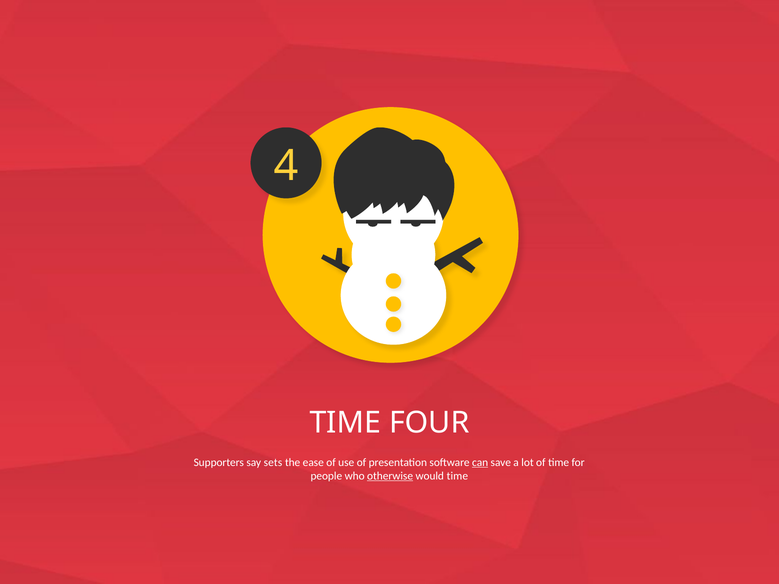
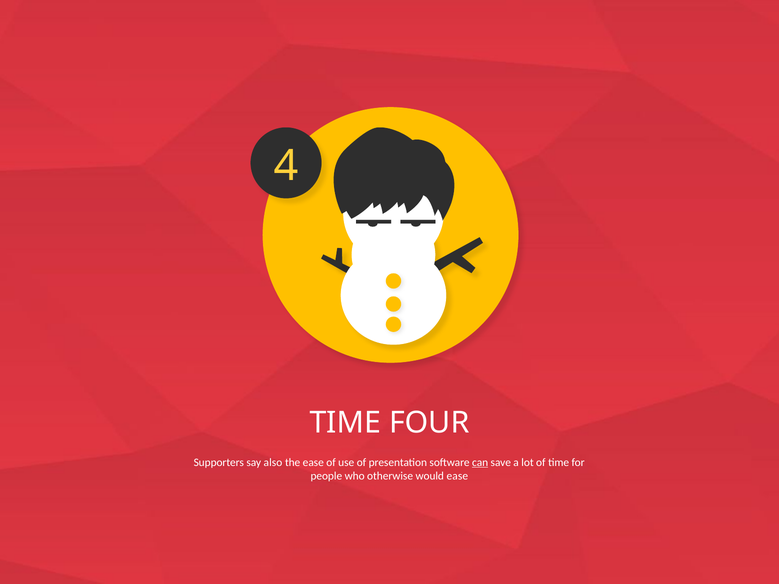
sets: sets -> also (273, 463)
otherwise underline: present -> none (390, 476)
would time: time -> ease (457, 476)
